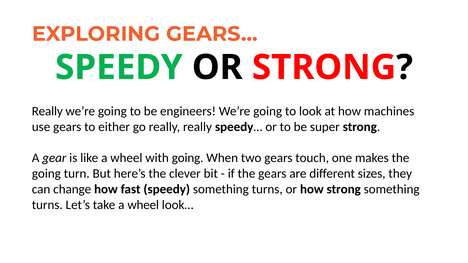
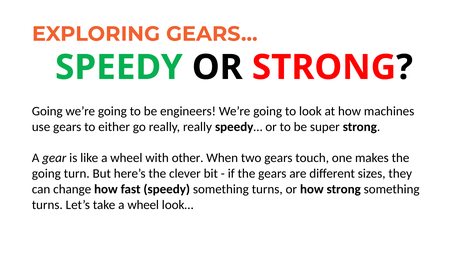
Really: Really -> Going (47, 111)
with going: going -> other (188, 158)
